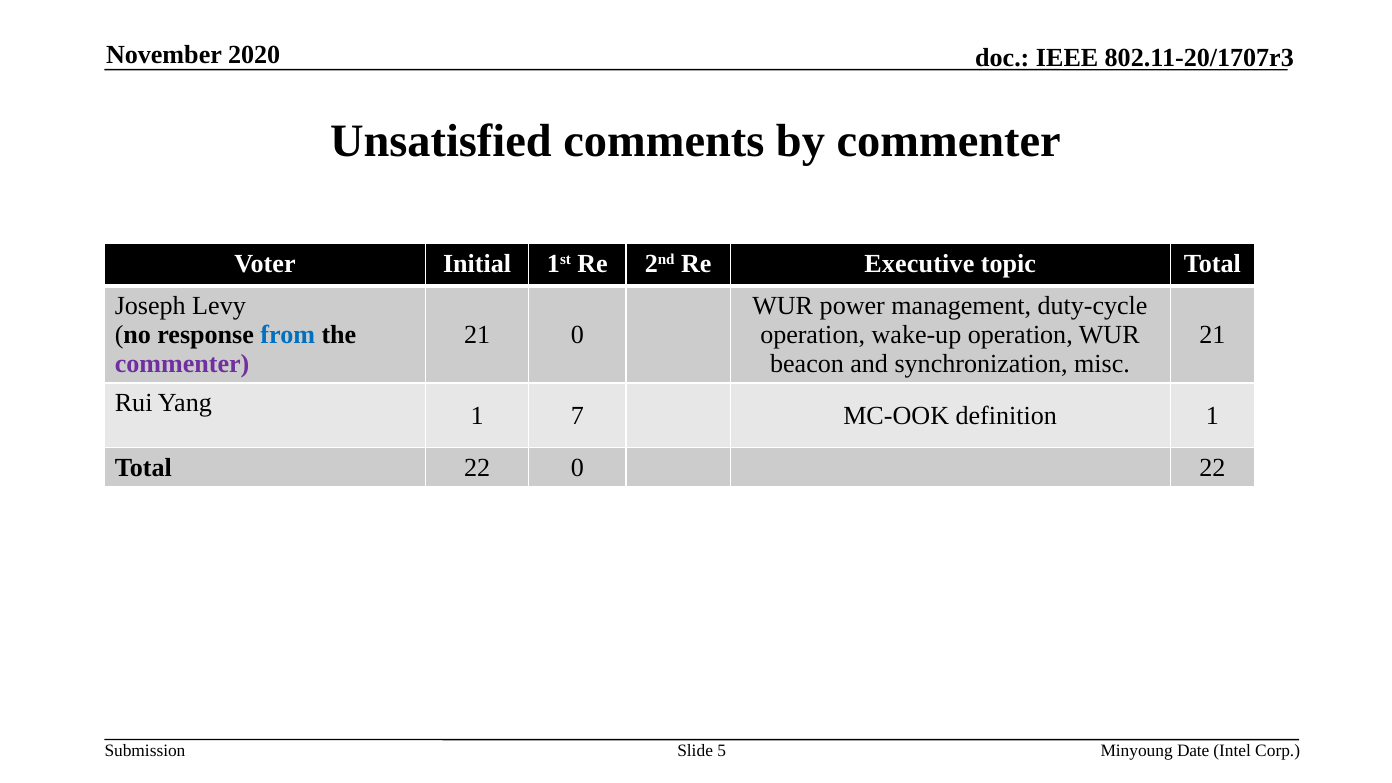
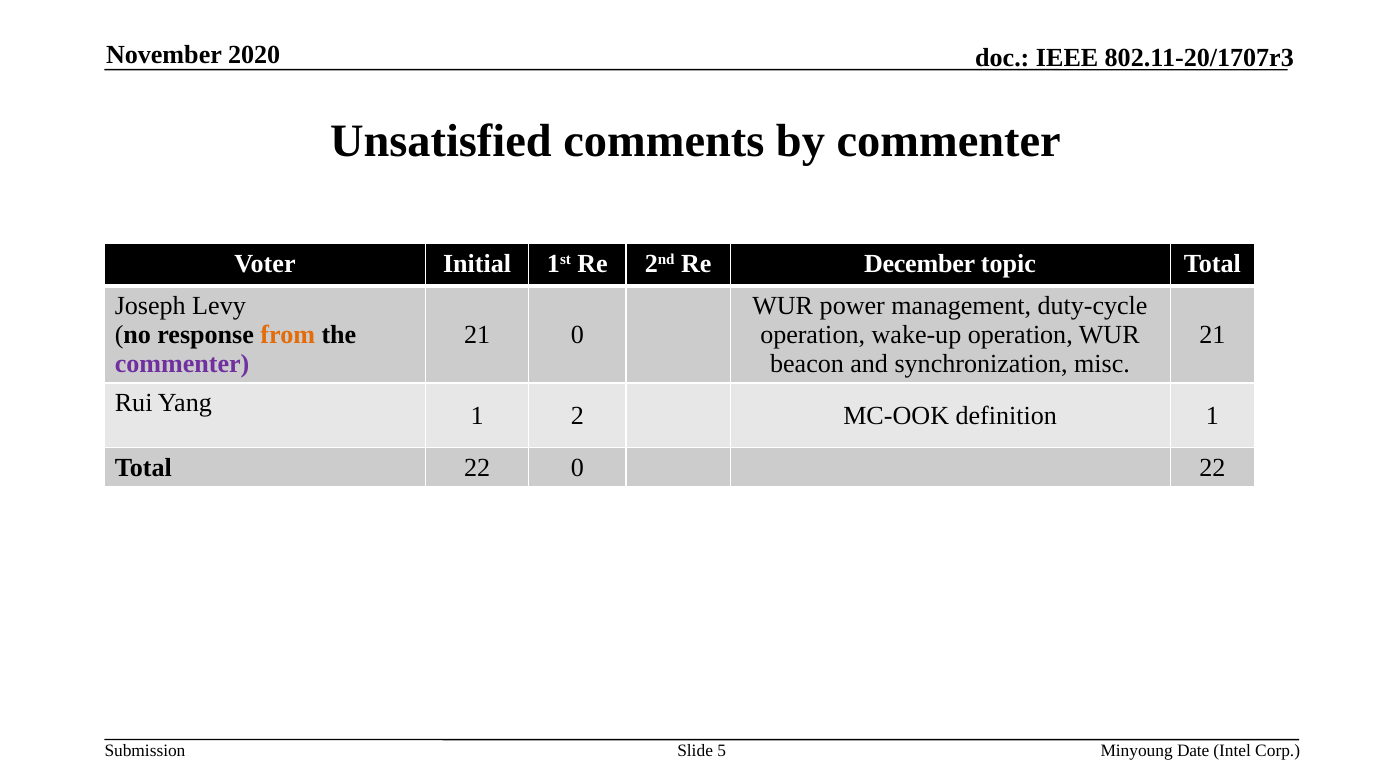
Executive: Executive -> December (920, 263)
from colour: blue -> orange (288, 335)
7: 7 -> 2 (577, 416)
